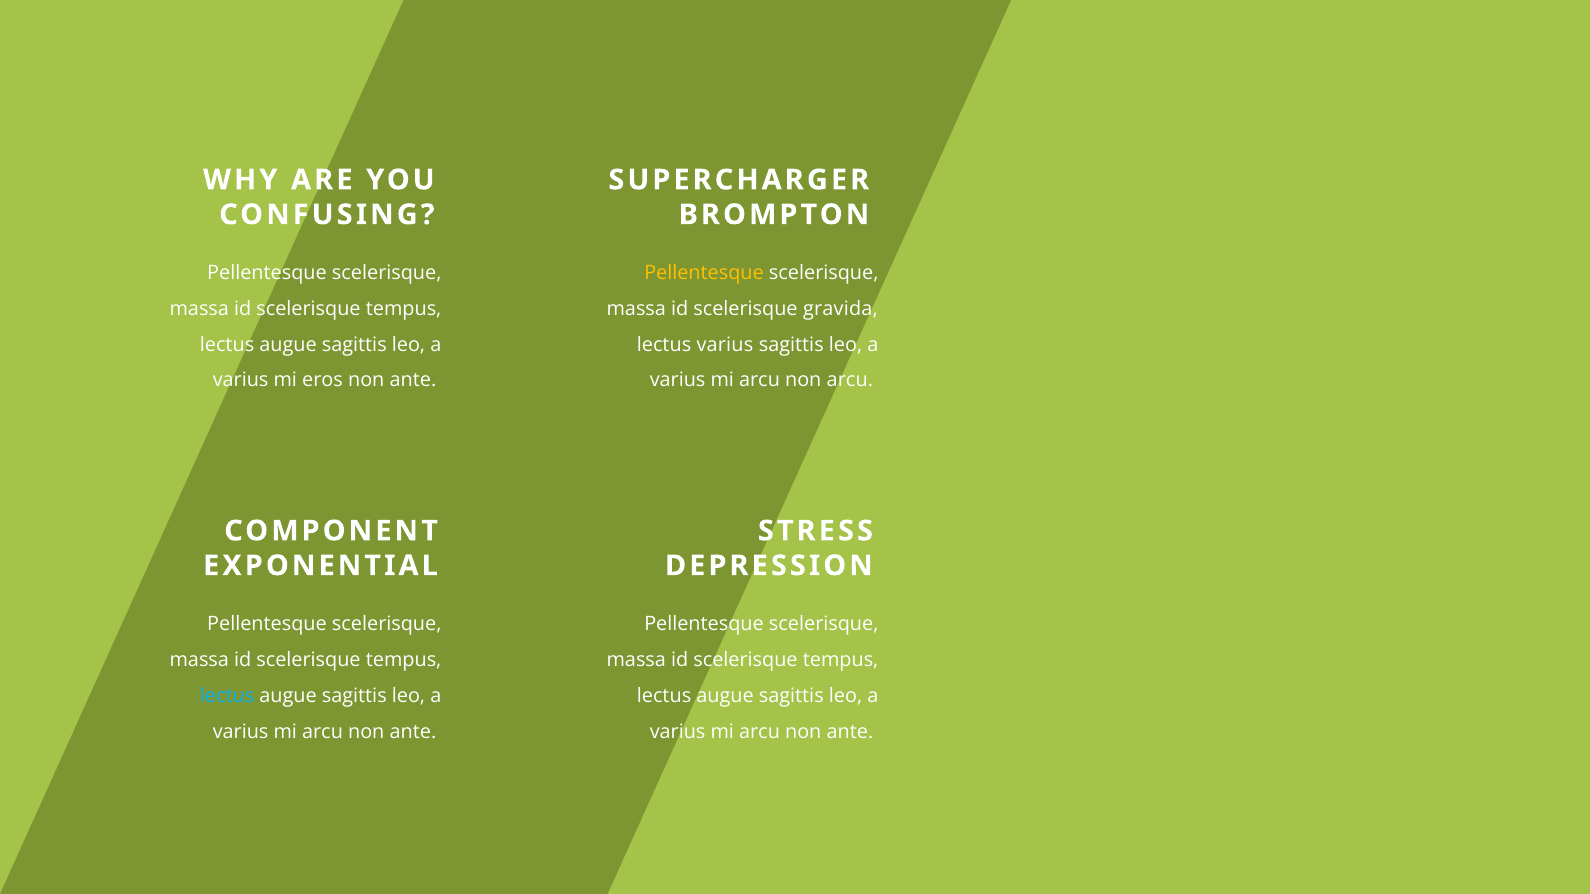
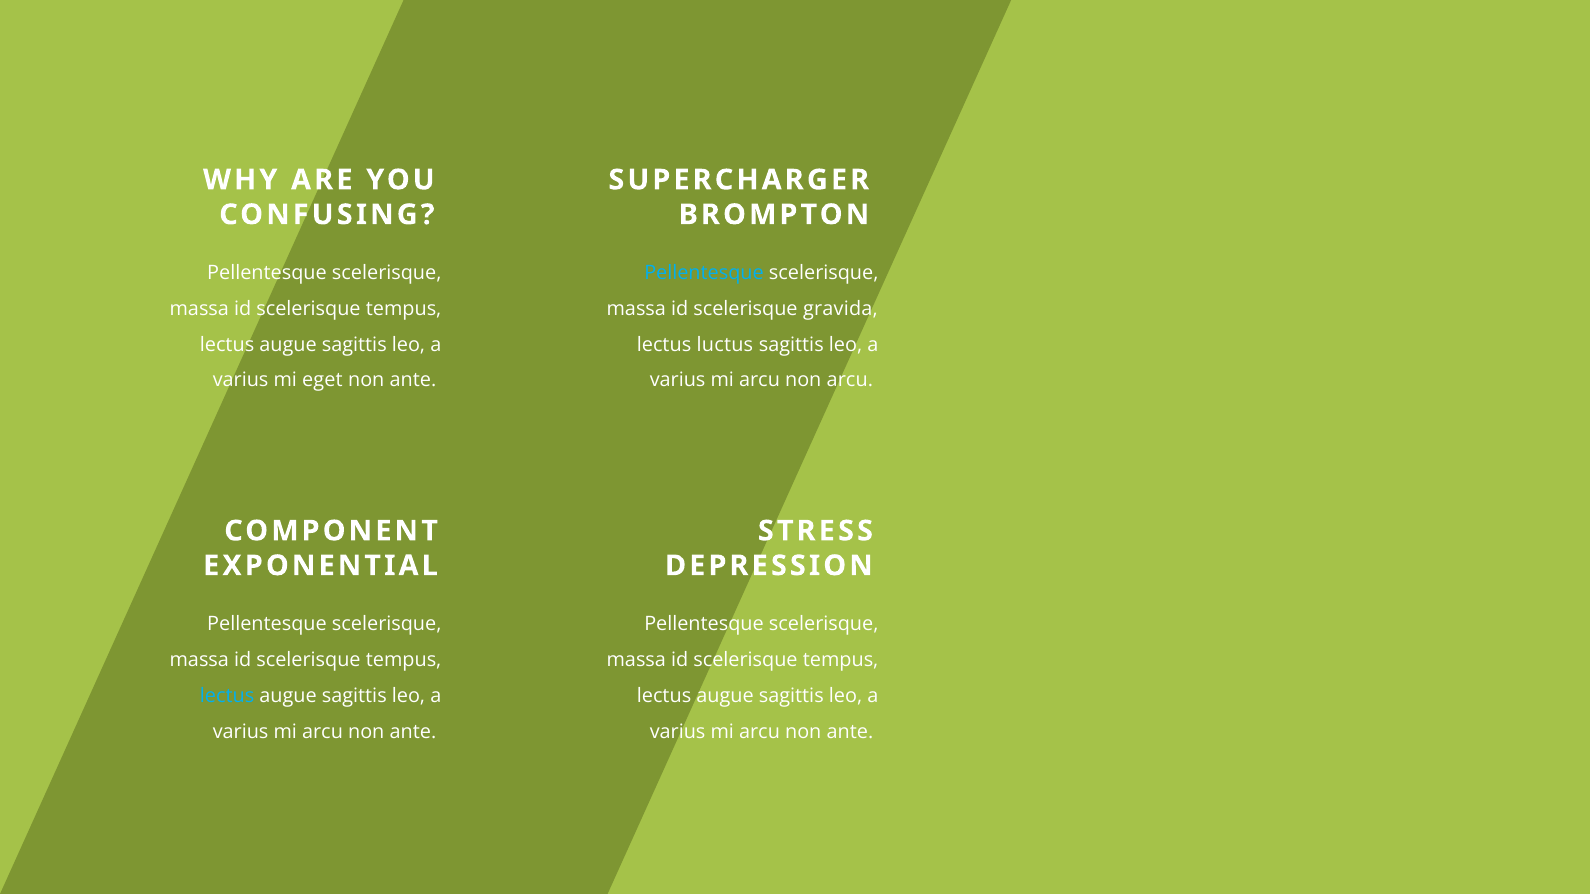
Pellentesque colour: yellow -> light blue (704, 273)
lectus varius: varius -> luctus (725, 345)
eros: eros -> eget (322, 381)
